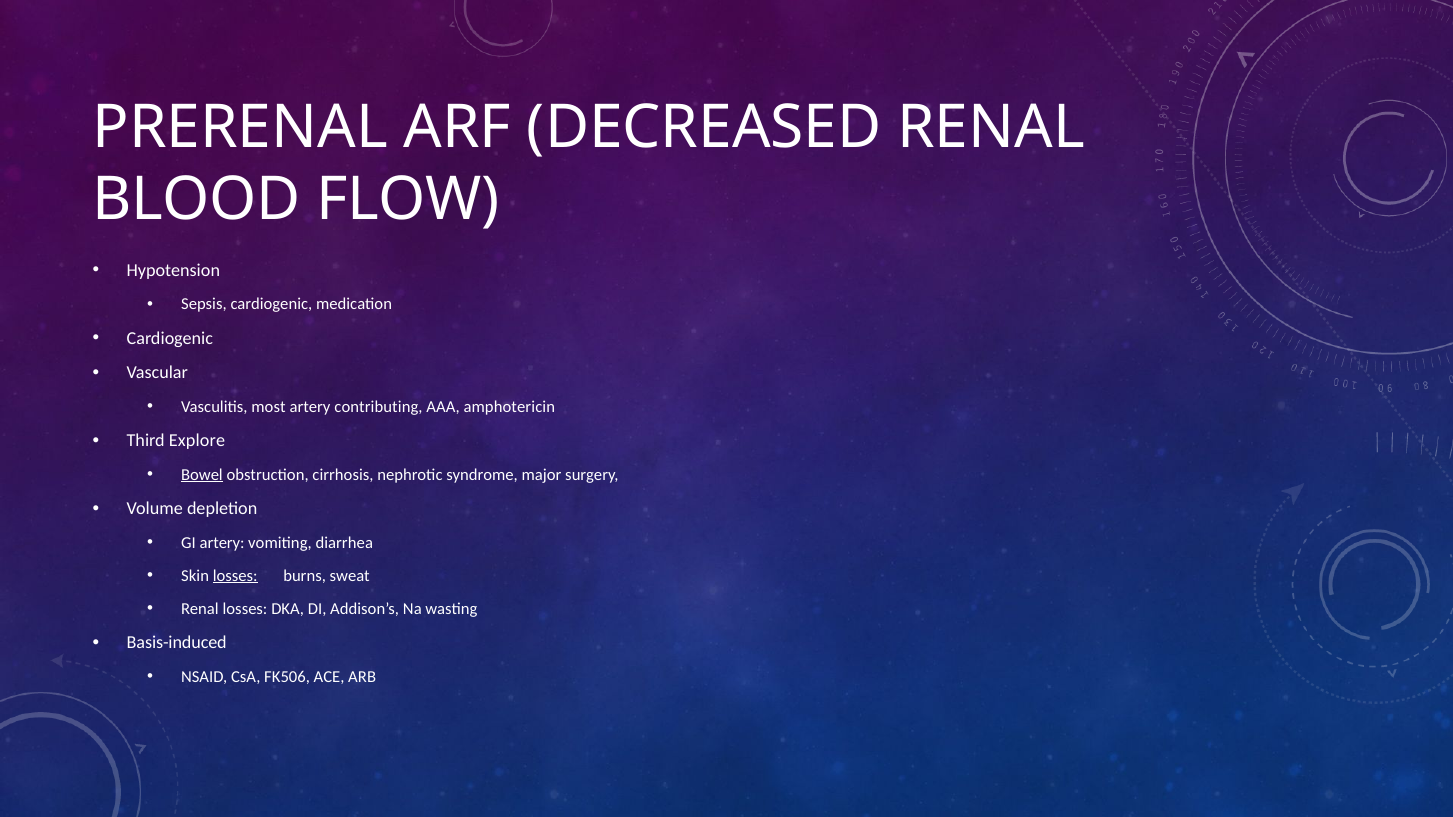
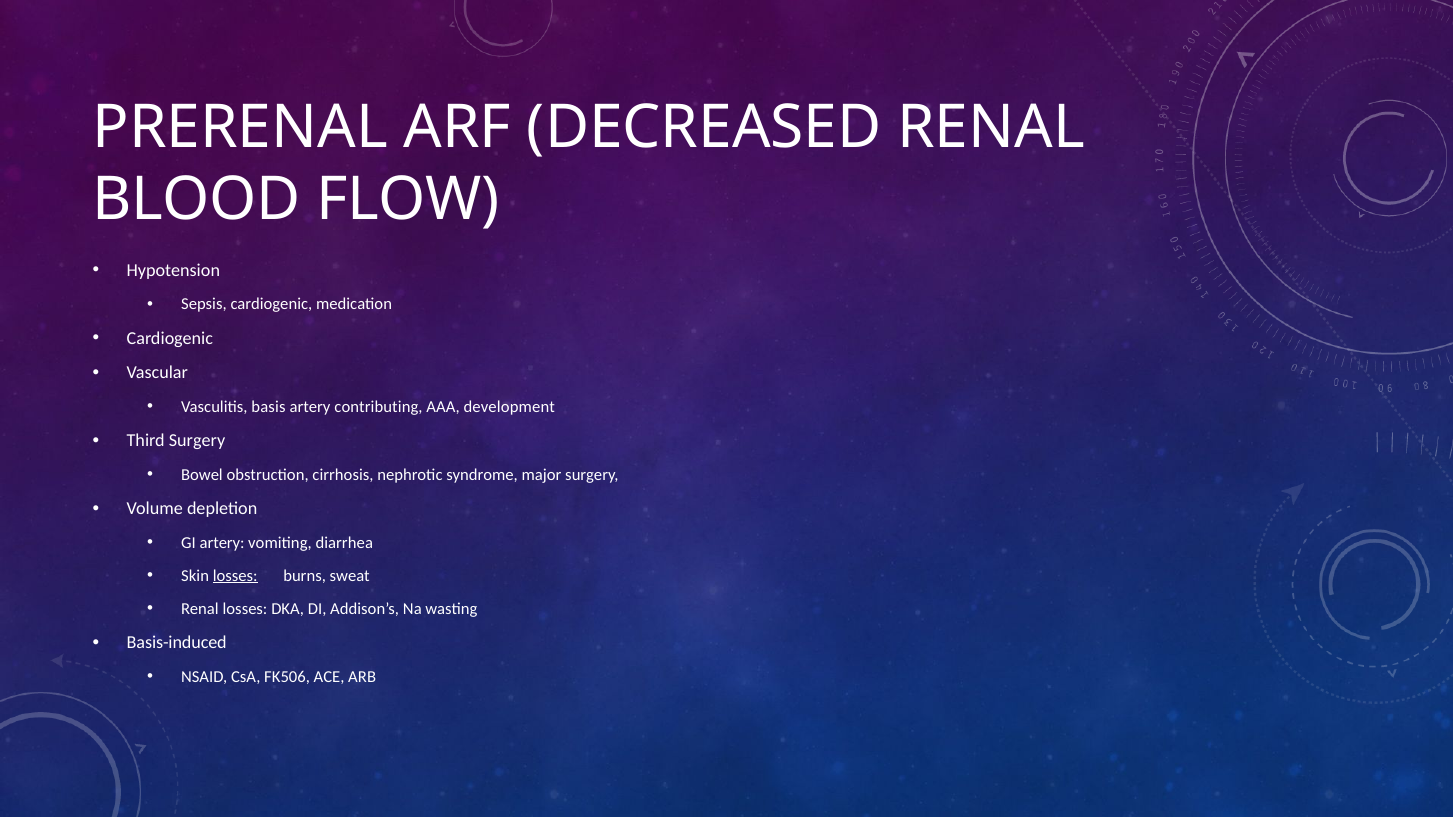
most: most -> basis (269, 407)
amphotericin: amphotericin -> development (509, 407)
Third Explore: Explore -> Surgery (197, 441)
Bowel underline: present -> none (202, 475)
